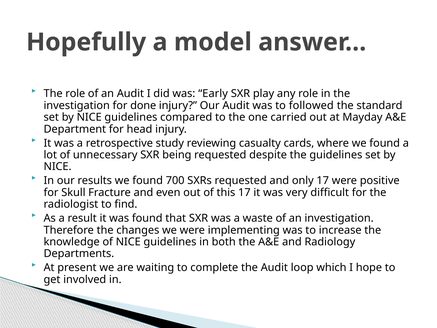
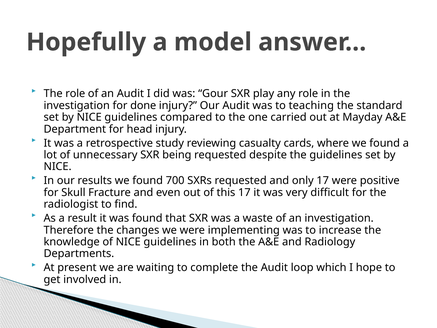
Early: Early -> Gour (213, 94)
followed: followed -> teaching (311, 105)
